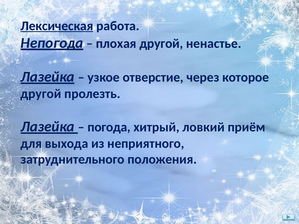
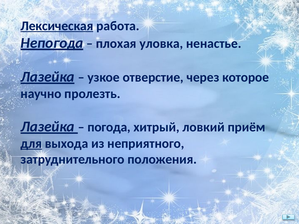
плохая другой: другой -> уловка (161, 44)
другой: другой -> научно (41, 94)
для underline: none -> present (31, 144)
